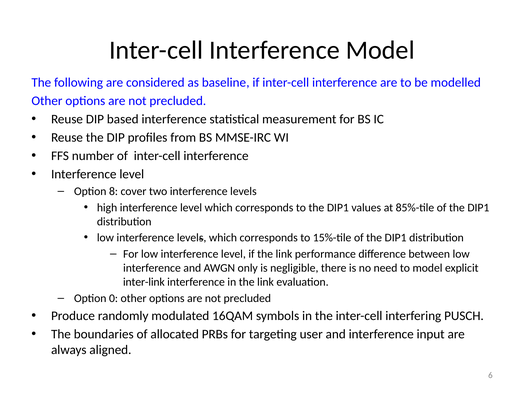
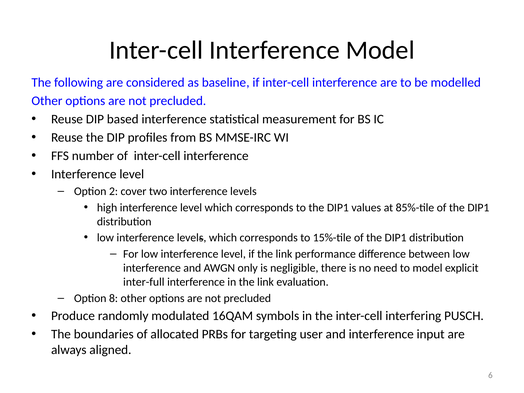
8: 8 -> 2 (113, 191)
inter-link: inter-link -> inter-full (144, 282)
0: 0 -> 8 (113, 298)
